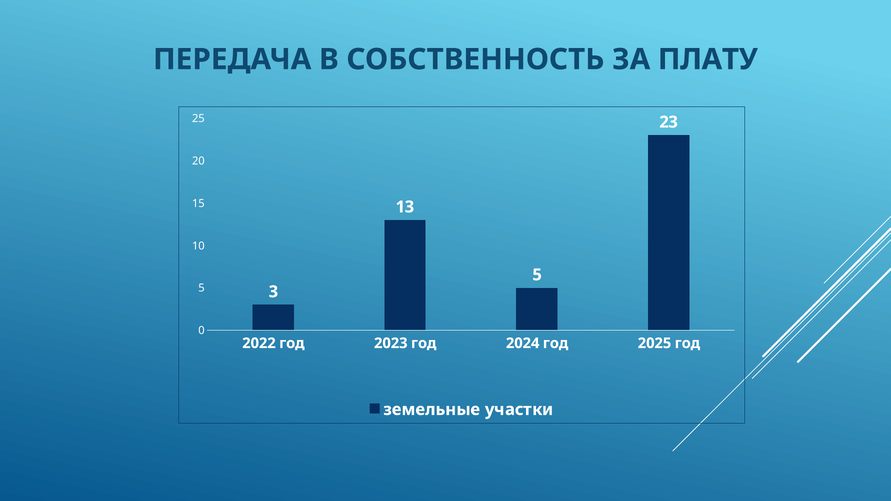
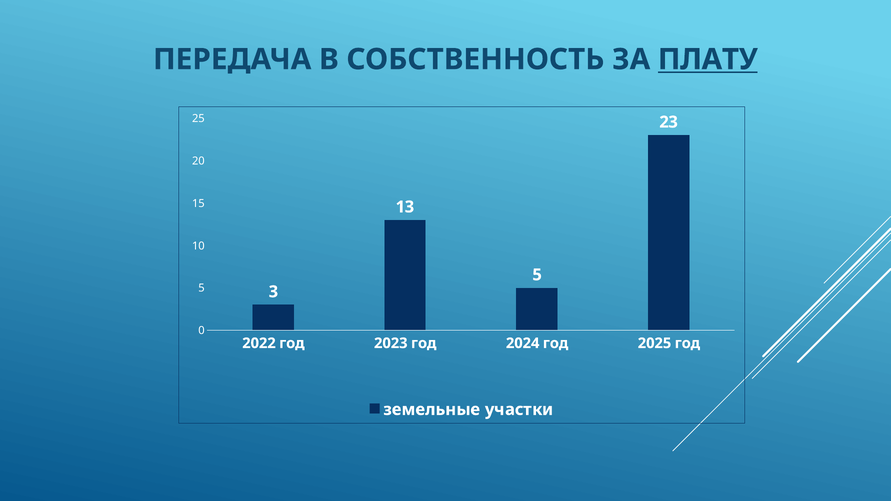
ПЛАТУ underline: none -> present (708, 59)
